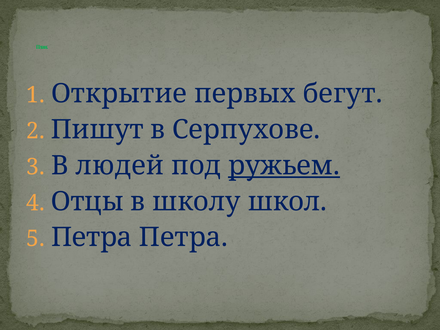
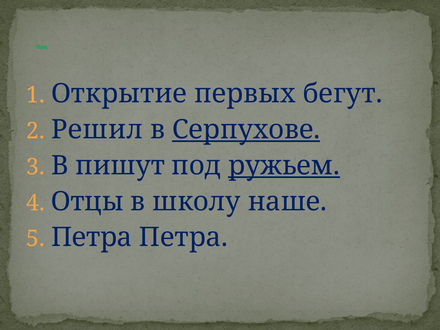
Пишут: Пишут -> Решил (97, 130)
Серпухове underline: none -> present (246, 130)
людей: людей -> пишут (120, 165)
школ: школ -> наше (287, 201)
